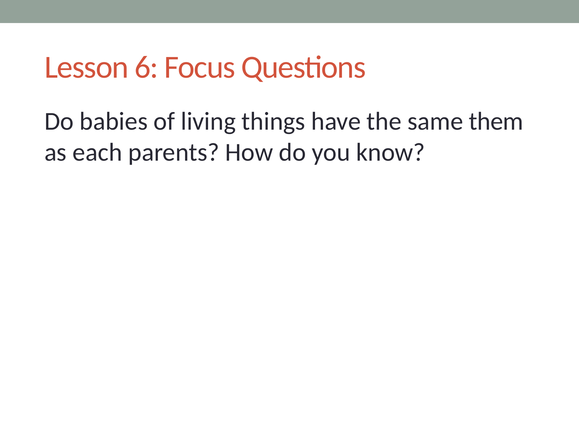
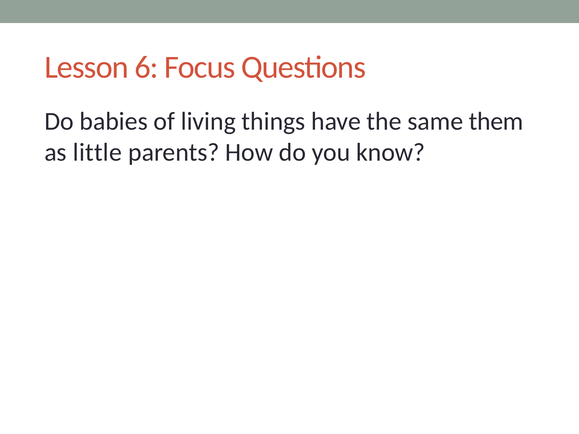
each: each -> little (97, 152)
